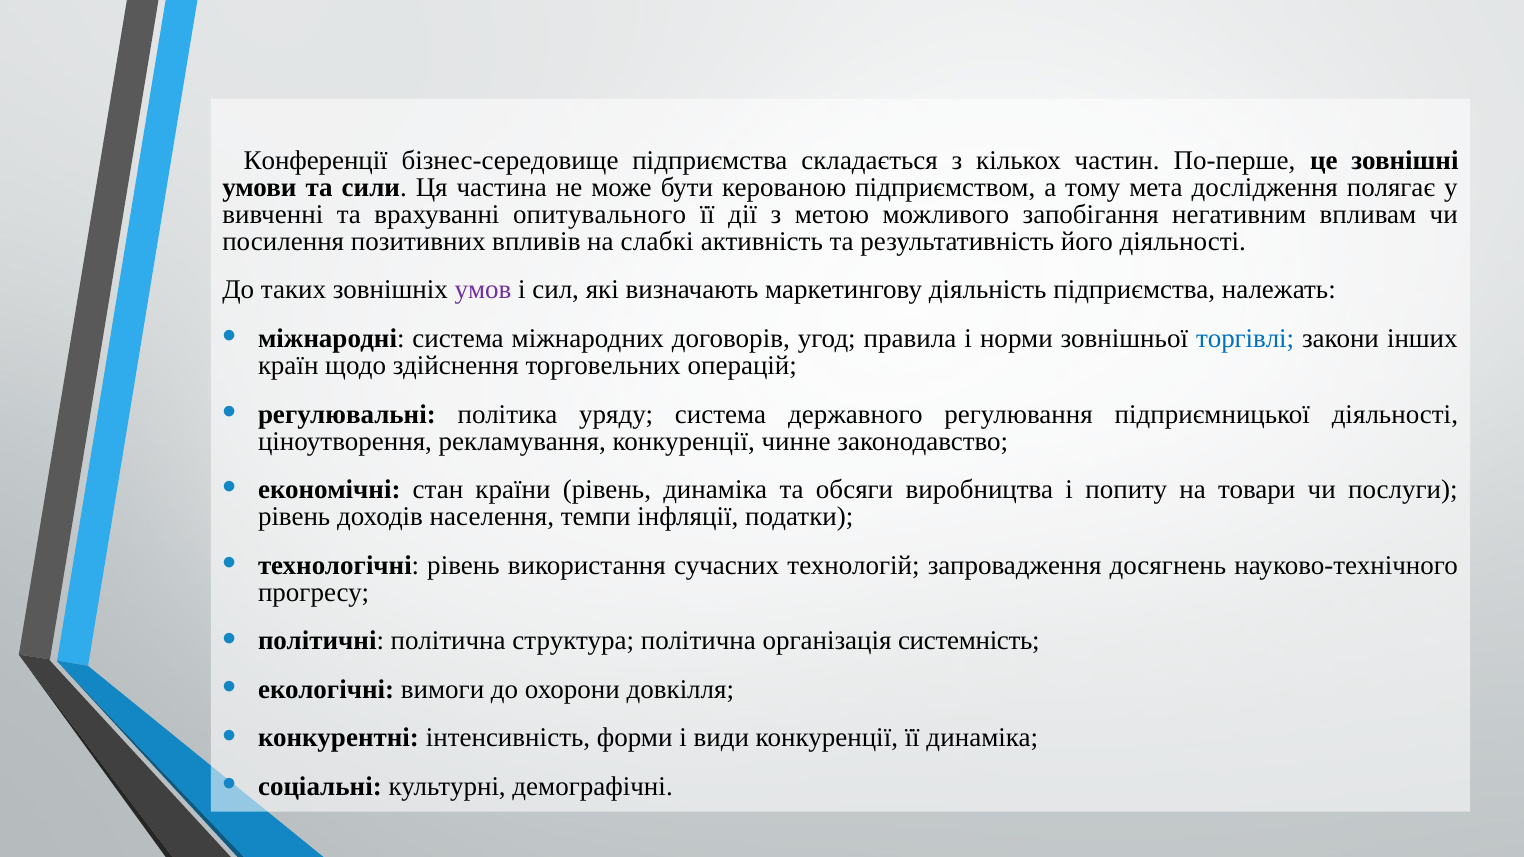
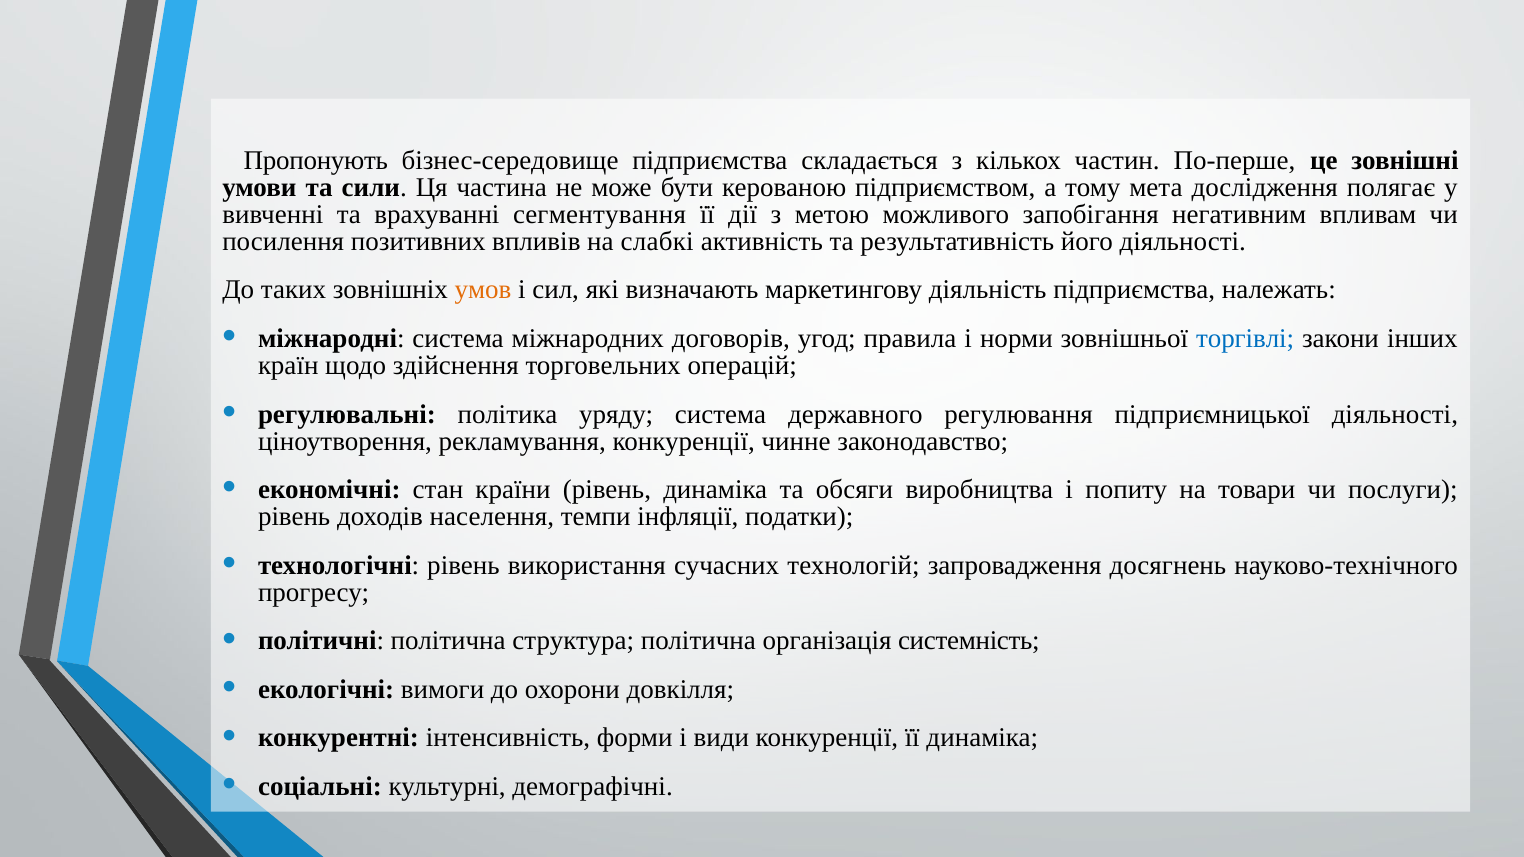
Конференції: Конференції -> Пропонують (316, 160)
опитувального: опитувального -> сегментування (600, 215)
умов colour: purple -> orange (483, 290)
